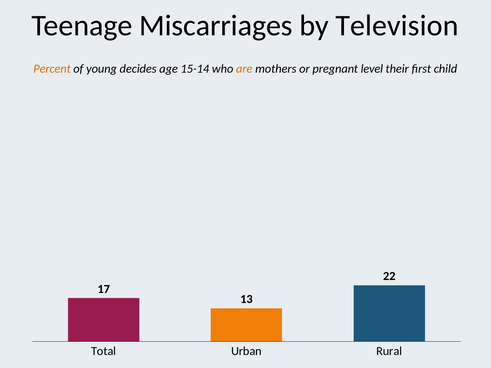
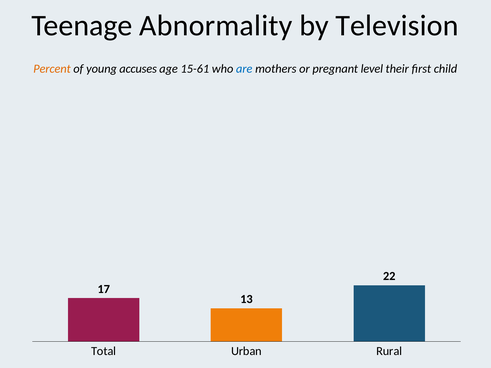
Miscarriages: Miscarriages -> Abnormality (216, 26)
decides: decides -> accuses (138, 69)
15-14: 15-14 -> 15-61 (195, 69)
are colour: orange -> blue (244, 69)
